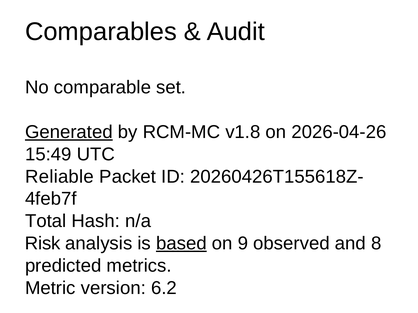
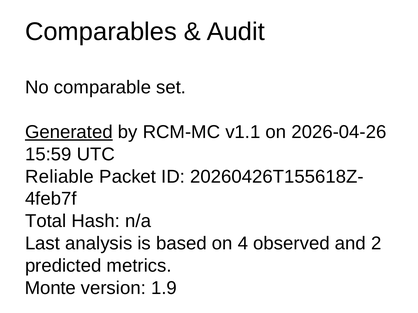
v1.8: v1.8 -> v1.1 (243, 132)
15:49: 15:49 -> 15:59 (48, 155)
Risk: Risk -> Last (43, 244)
based underline: present -> none (181, 244)
9: 9 -> 4 (243, 244)
8: 8 -> 2 (376, 244)
Metric: Metric -> Monte (50, 288)
6.2: 6.2 -> 1.9 (164, 288)
